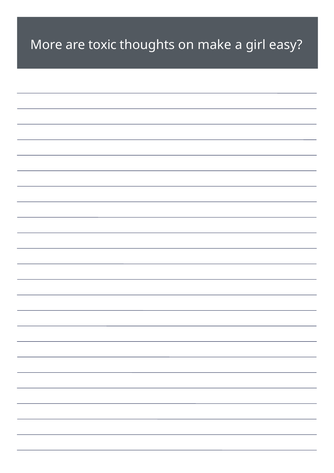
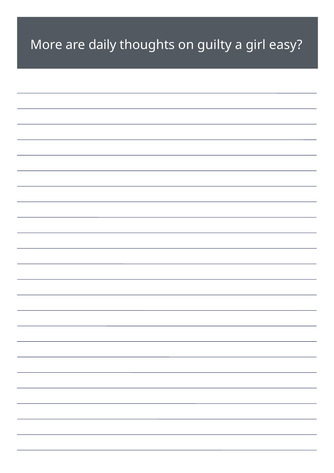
toxic: toxic -> daily (103, 45)
make: make -> guilty (215, 45)
